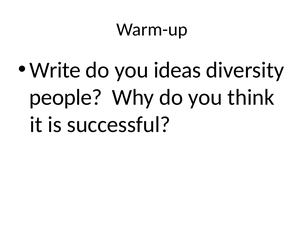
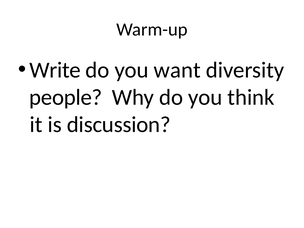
ideas: ideas -> want (177, 70)
successful: successful -> discussion (119, 125)
